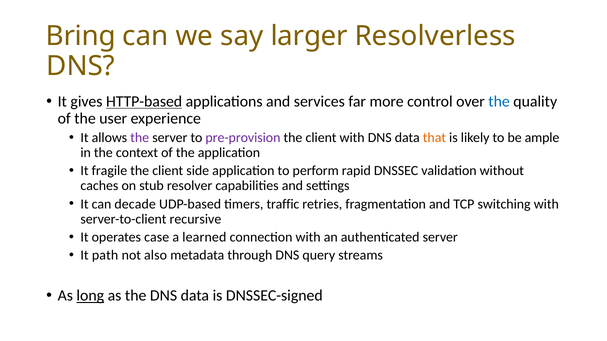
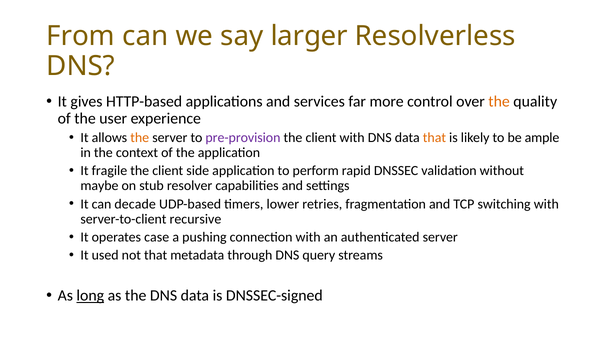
Bring: Bring -> From (81, 36)
HTTP-based underline: present -> none (144, 102)
the colour: blue -> orange (499, 102)
the colour: purple -> orange (140, 138)
caches: caches -> maybe (99, 186)
traffic: traffic -> lower (283, 204)
learned: learned -> pushing (204, 237)
path: path -> used (105, 256)
not also: also -> that (156, 256)
